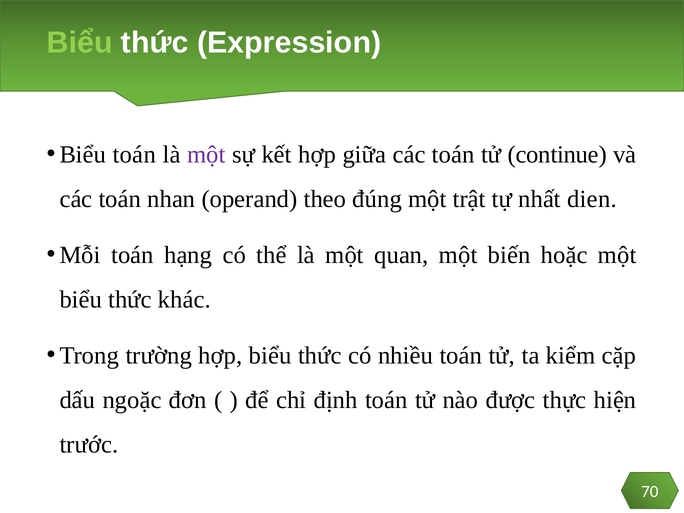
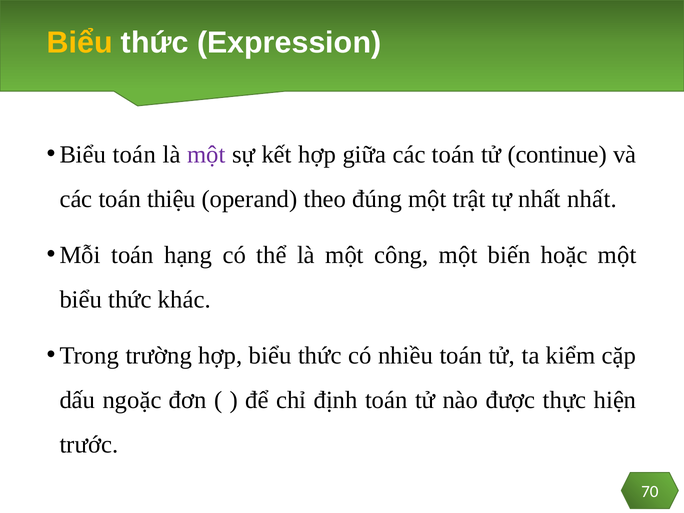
Biểu colour: light green -> yellow (80, 43)
nhan: nhan -> thiệu (171, 199)
nhất dien: dien -> nhất (592, 199)
quan: quan -> công (401, 255)
